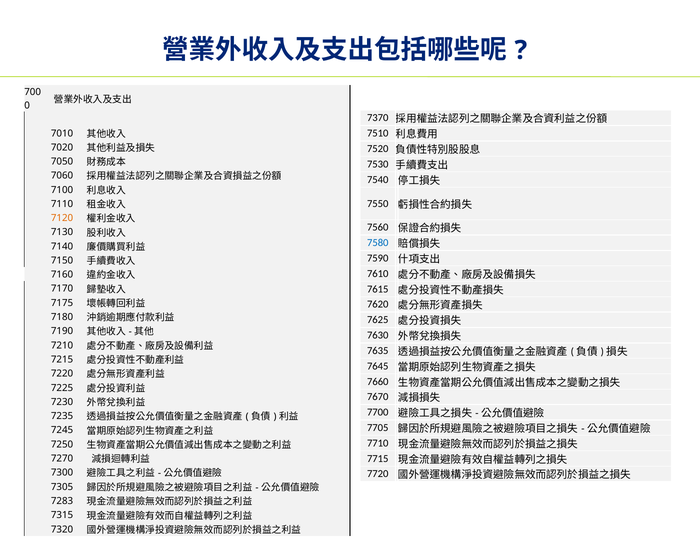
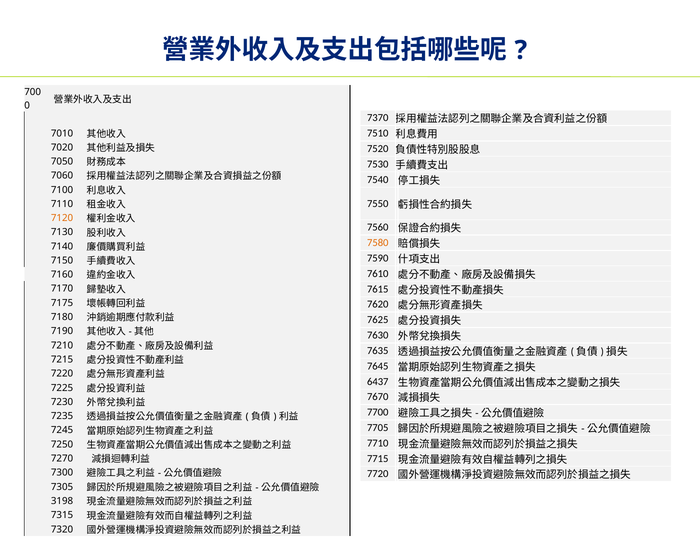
7580 colour: blue -> orange (378, 243)
7660: 7660 -> 6437 (378, 381)
7283: 7283 -> 3198 (62, 501)
